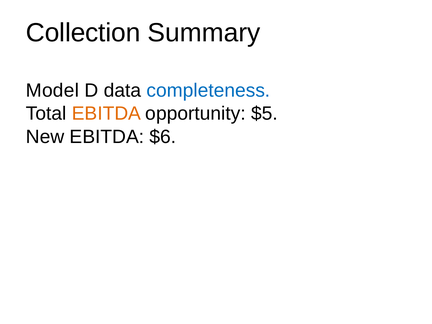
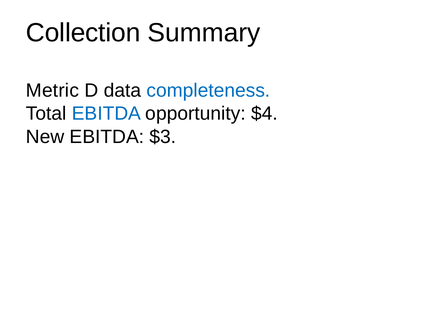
Model: Model -> Metric (52, 91)
EBITDA colour: orange -> blue (106, 114)
$5: $5 -> $4 (264, 114)
$6: $6 -> $3 (163, 137)
